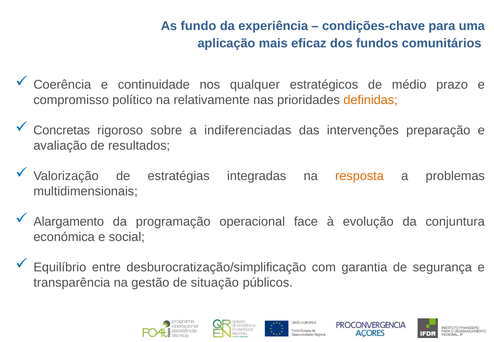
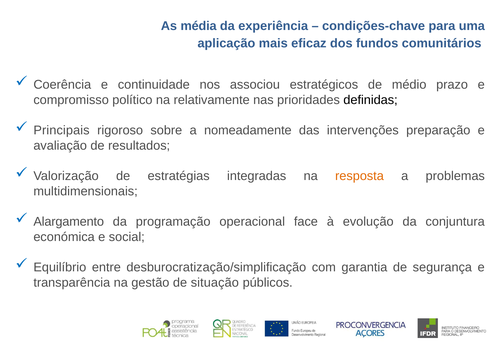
fundo: fundo -> média (199, 26)
qualquer: qualquer -> associou (255, 85)
definidas colour: orange -> black (371, 100)
Concretas: Concretas -> Principais (62, 130)
indiferenciadas: indiferenciadas -> nomeadamente (248, 130)
